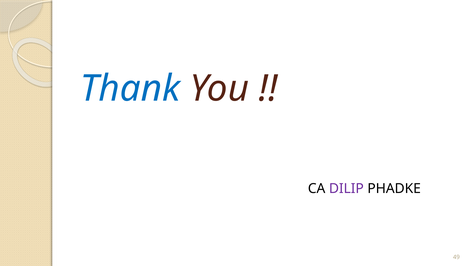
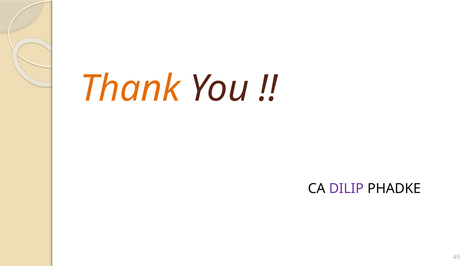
Thank colour: blue -> orange (130, 89)
